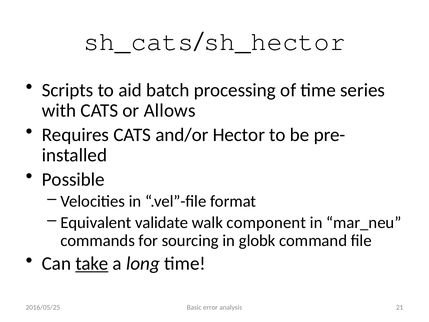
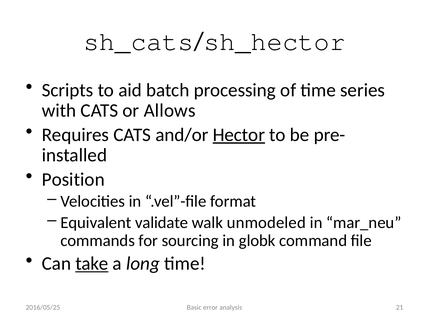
Hector underline: none -> present (239, 135)
Possible: Possible -> Position (73, 179)
component: component -> unmodeled (266, 222)
